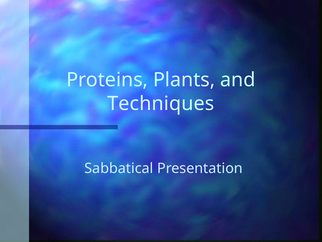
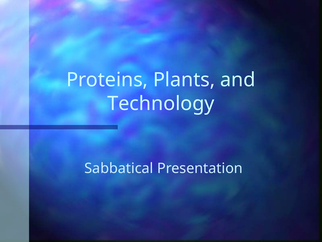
Techniques: Techniques -> Technology (161, 103)
